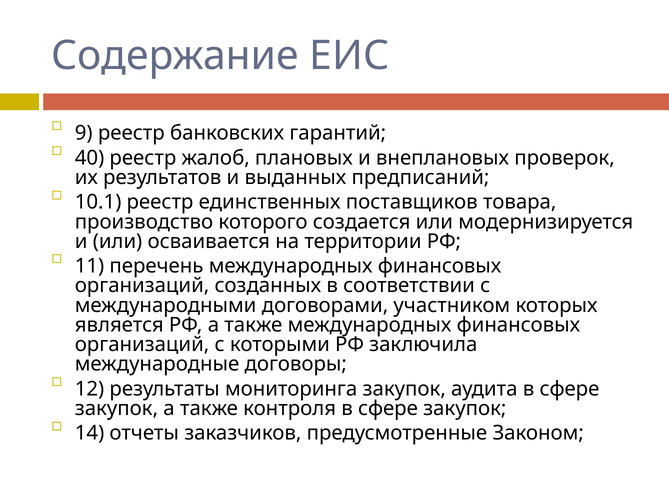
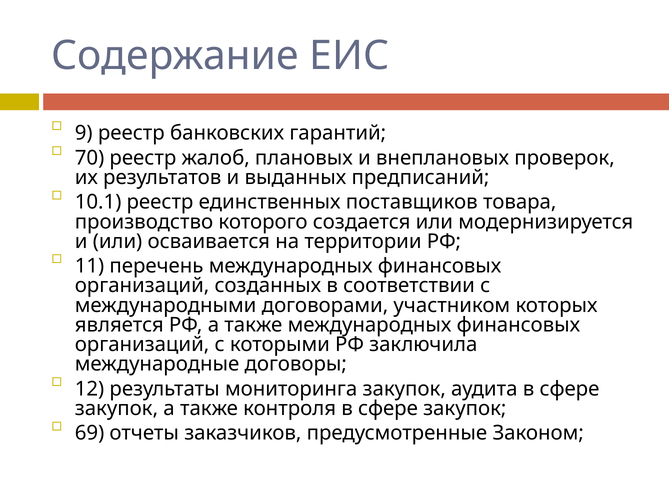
40: 40 -> 70 (90, 158)
14: 14 -> 69 (90, 434)
